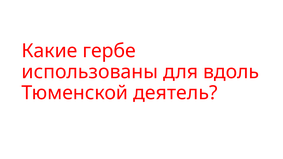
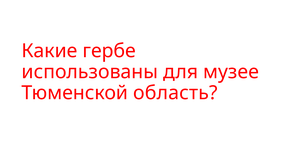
вдоль: вдоль -> музее (231, 72)
деятель: деятель -> область (175, 93)
